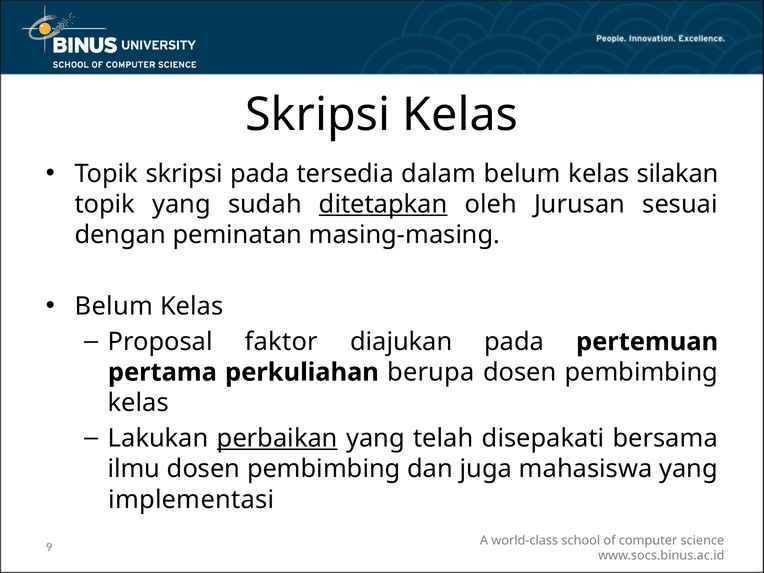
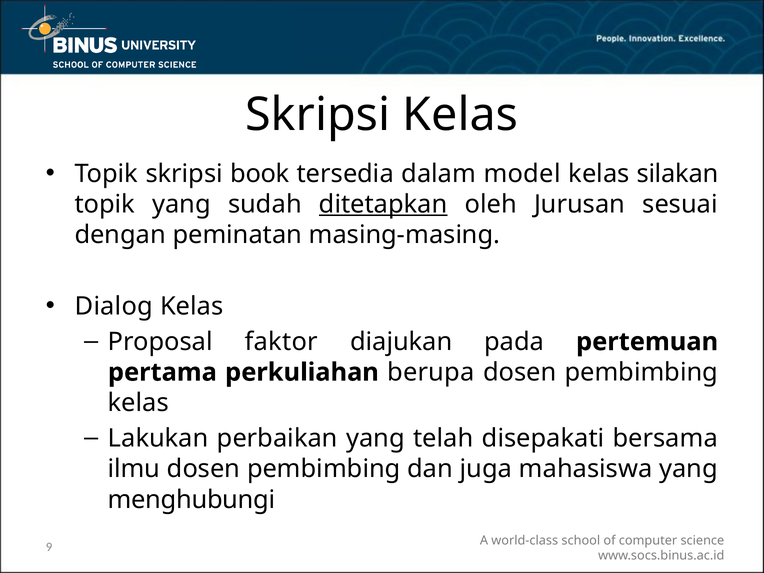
skripsi pada: pada -> book (260, 174)
dalam belum: belum -> model (522, 174)
Belum: Belum -> Dialog (114, 306)
perbaikan underline: present -> none (277, 439)
implementasi: implementasi -> menghubungi (191, 500)
